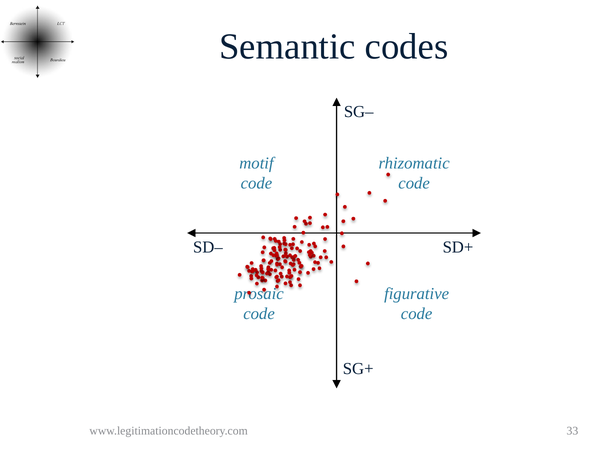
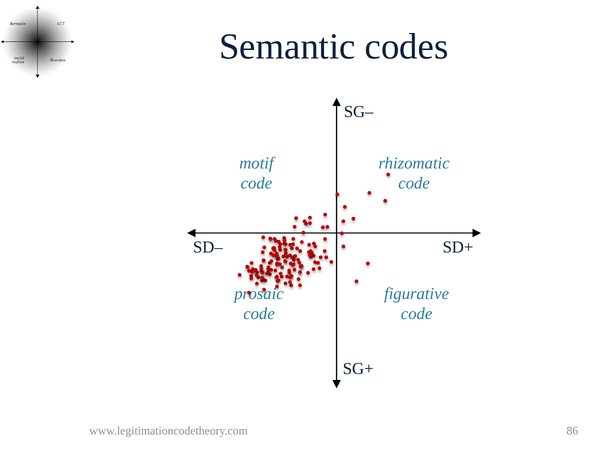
33: 33 -> 86 (572, 431)
